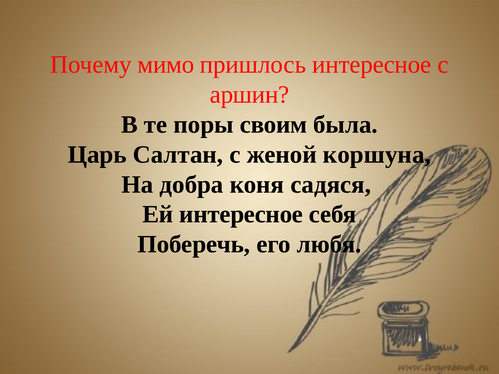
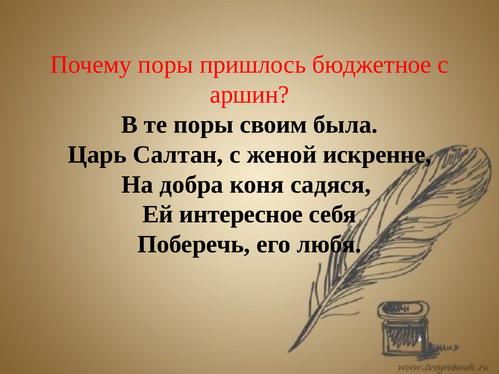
Почему мимо: мимо -> поры (166, 65)
пришлось интересное: интересное -> бюджетное (372, 65)
коршуна: коршуна -> искренне (377, 155)
